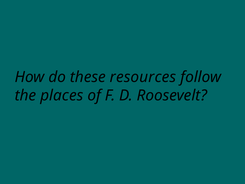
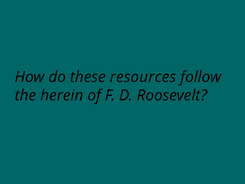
places: places -> herein (62, 95)
